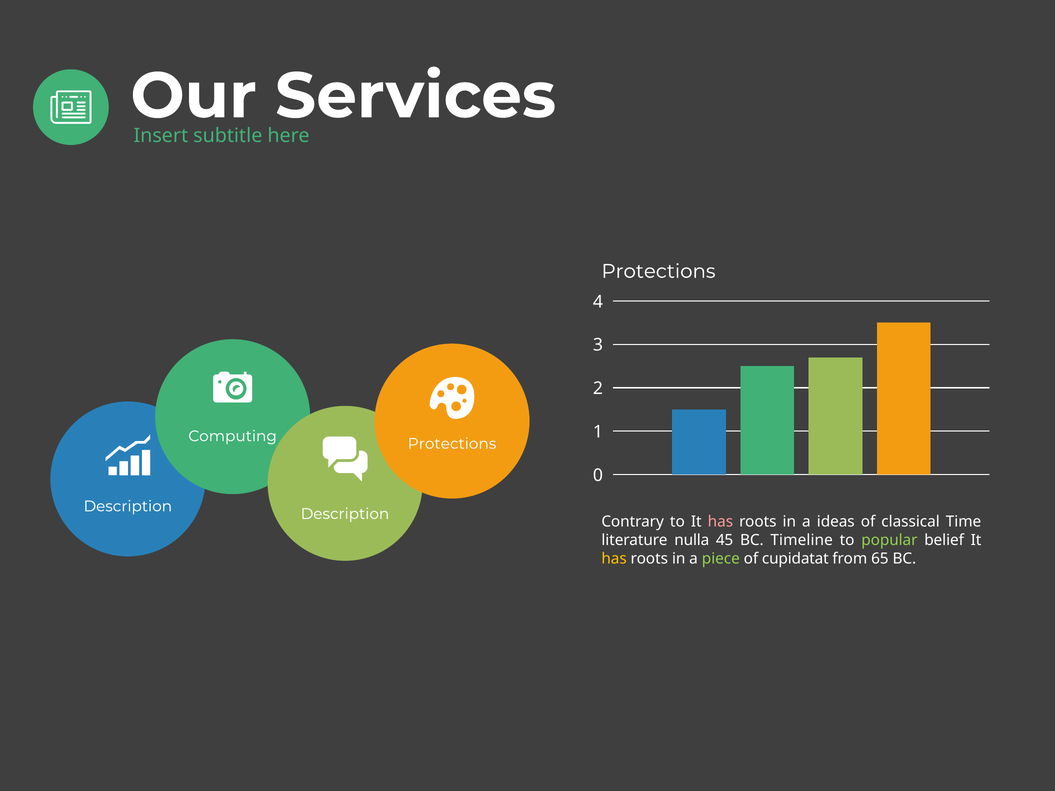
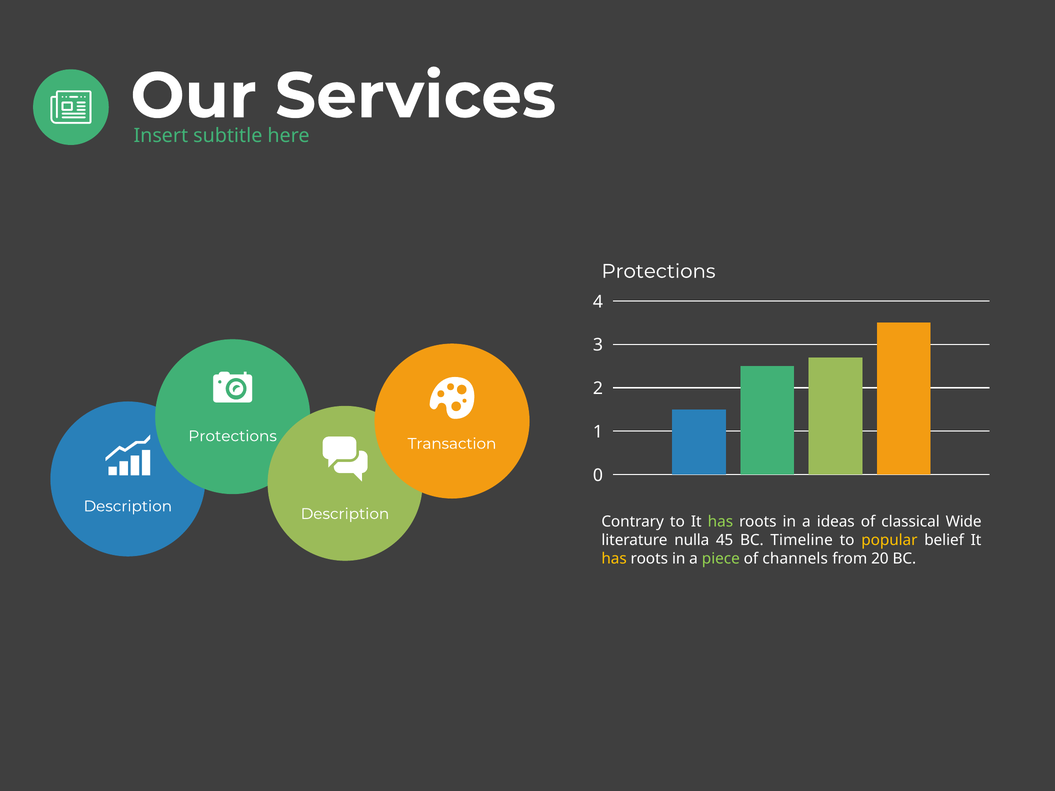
Computing: Computing -> Protections (233, 436)
Protections: Protections -> Transaction (452, 444)
has colour: pink -> light green (720, 522)
Time: Time -> Wide (964, 522)
popular colour: light green -> yellow (889, 540)
cupidatat: cupidatat -> channels (795, 559)
65: 65 -> 20 (880, 559)
